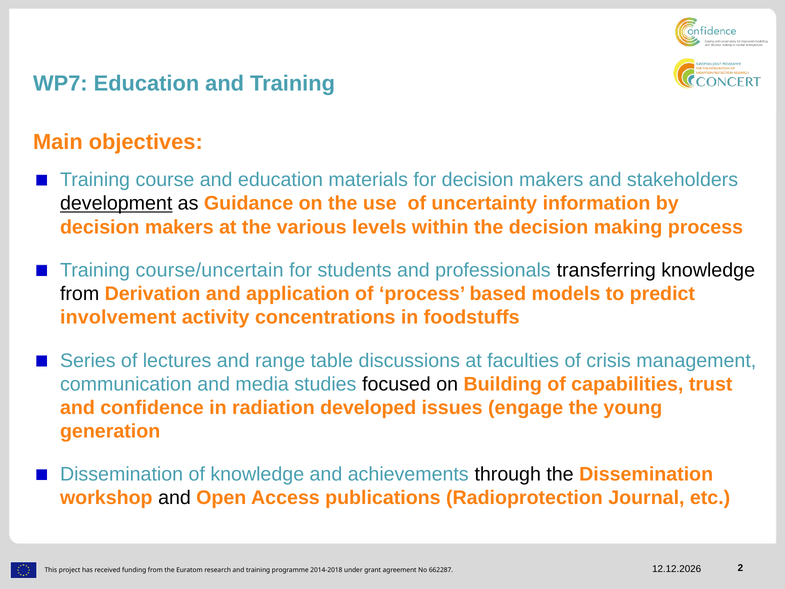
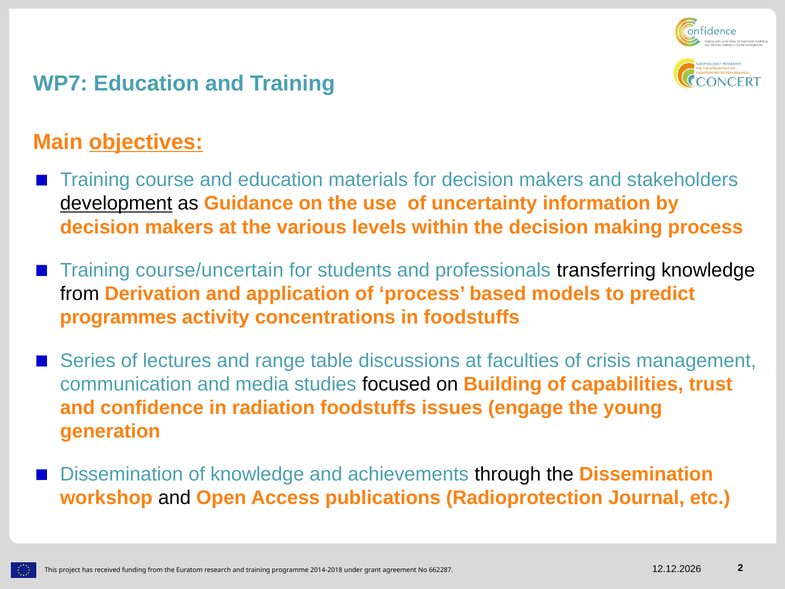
objectives underline: none -> present (146, 142)
involvement: involvement -> programmes (118, 317)
radiation developed: developed -> foodstuffs (368, 408)
